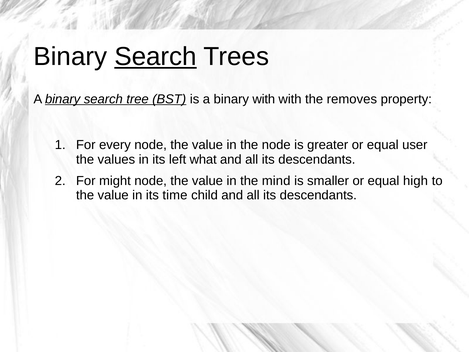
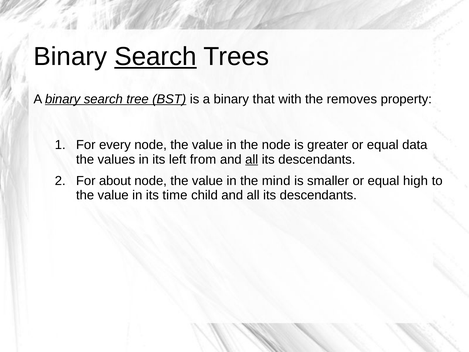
binary with: with -> that (264, 99)
user: user -> data (415, 145)
what: what -> from (203, 159)
all underline: none -> present (252, 159)
might: might -> about (115, 181)
